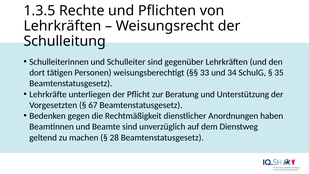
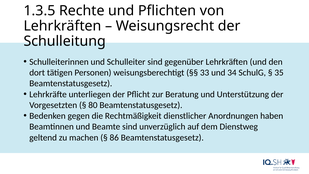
67: 67 -> 80 (93, 105)
28: 28 -> 86 (114, 137)
